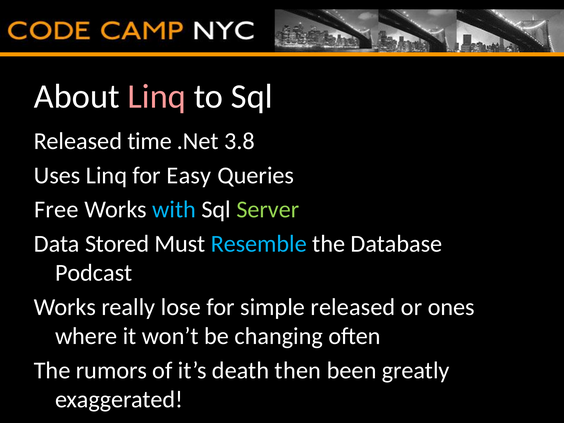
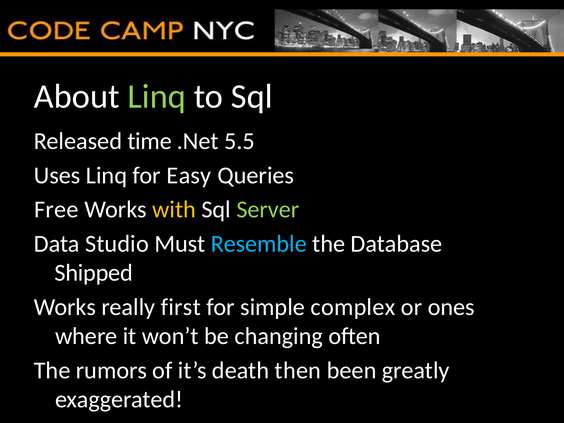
Linq colour: pink -> light green (157, 96)
3.8: 3.8 -> 5.5 (239, 141)
with colour: light blue -> yellow (174, 210)
Stored: Stored -> Studio (117, 244)
Podcast: Podcast -> Shipped (94, 273)
lose: lose -> first (181, 307)
simple released: released -> complex (353, 307)
